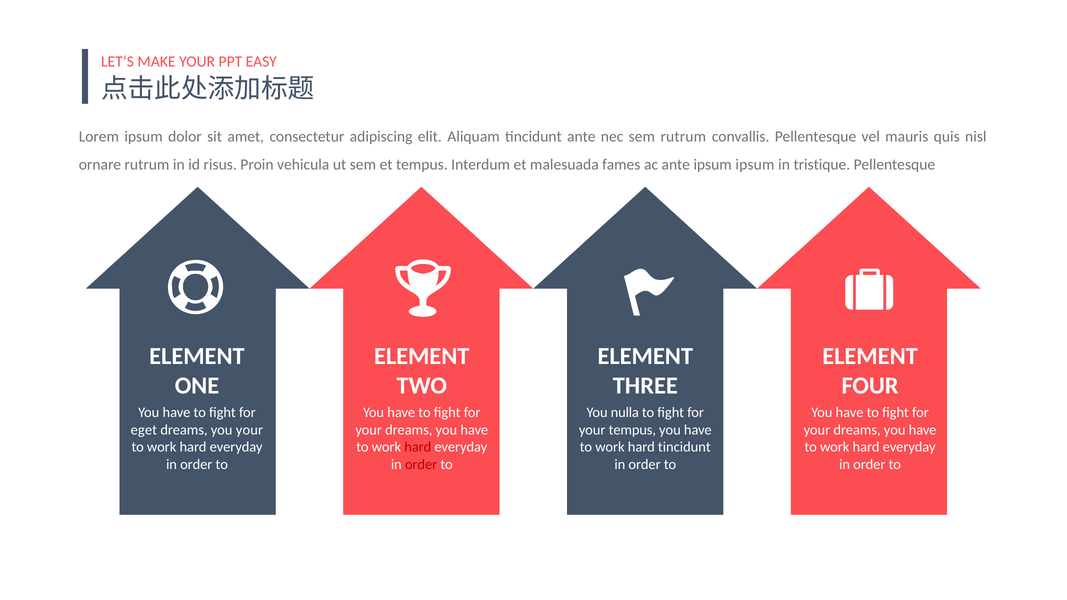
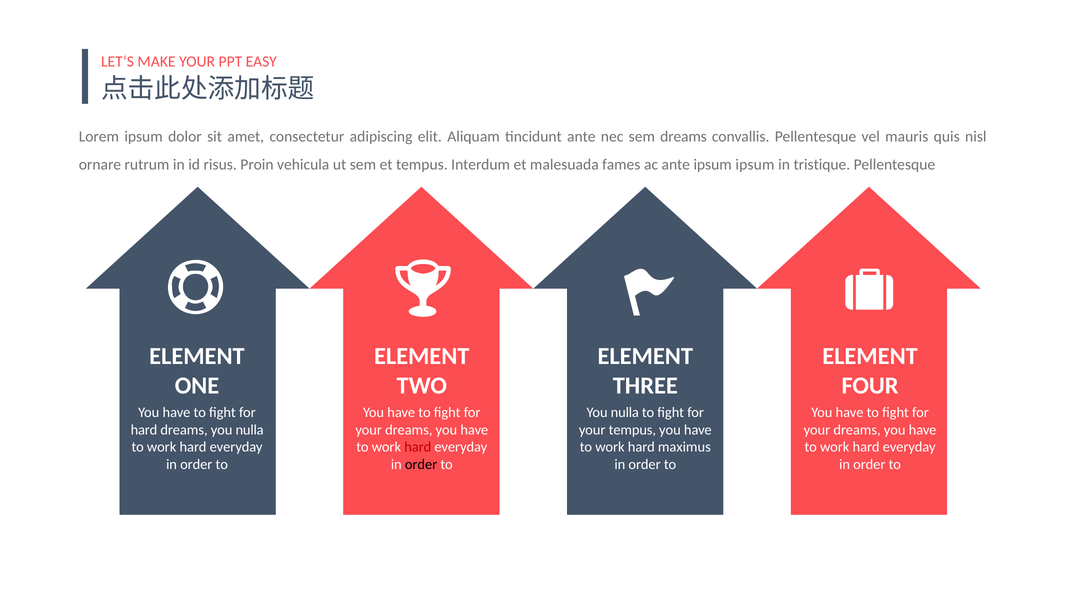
sem rutrum: rutrum -> dreams (683, 137)
eget: eget -> hard (144, 430)
dreams you your: your -> nulla (250, 430)
hard tincidunt: tincidunt -> maximus (684, 447)
order colour: red -> black (421, 465)
